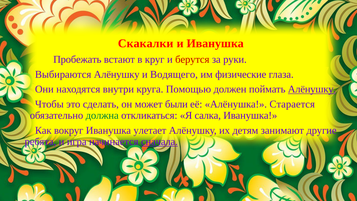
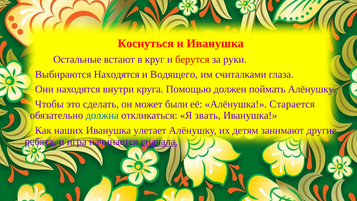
Скакалки: Скакалки -> Коснуться (146, 43)
Пробежать: Пробежать -> Остальные (77, 59)
Выбираются Алёнушку: Алёнушку -> Находятся (117, 74)
физические: физические -> считалками (241, 74)
Алёнушку underline: present -> none (312, 89)
должна colour: green -> blue (102, 115)
салка: салка -> звать (208, 115)
вокруг: вокруг -> наших (69, 130)
